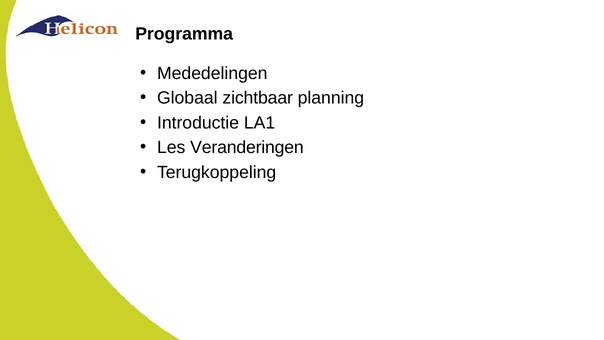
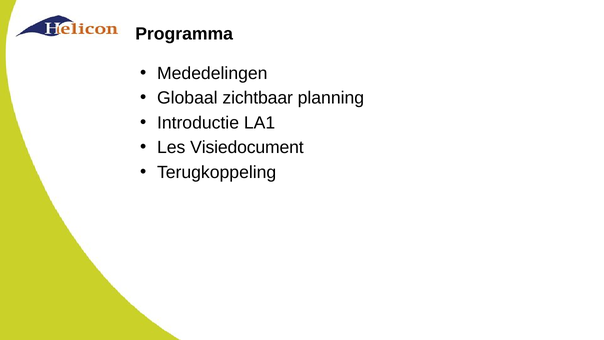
Veranderingen: Veranderingen -> Visiedocument (247, 147)
